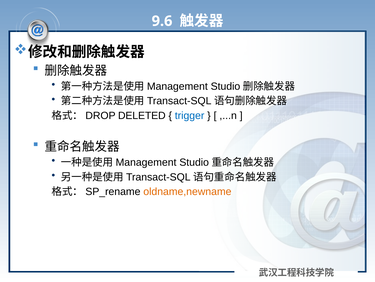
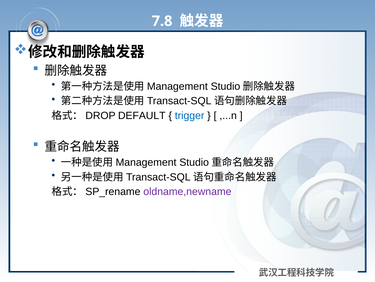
9.6: 9.6 -> 7.8 (162, 21)
DELETED: DELETED -> DEFAULT (142, 115)
oldname,newname colour: orange -> purple (187, 191)
